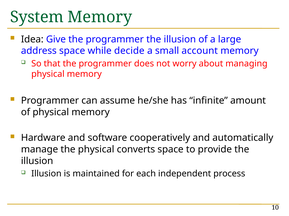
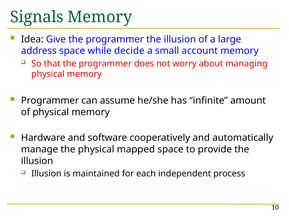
System: System -> Signals (37, 17)
converts: converts -> mapped (136, 150)
